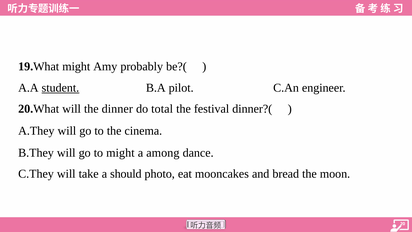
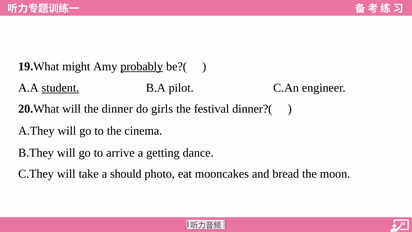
probably underline: none -> present (142, 67)
total: total -> girls (162, 109)
to might: might -> arrive (120, 153)
among: among -> getting (163, 153)
